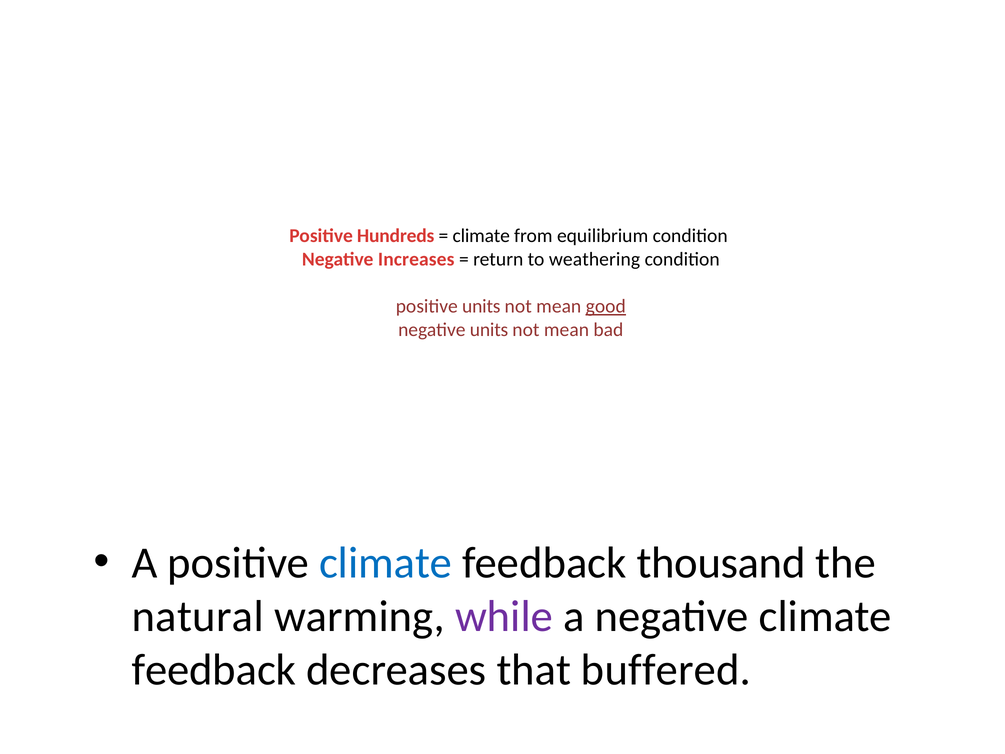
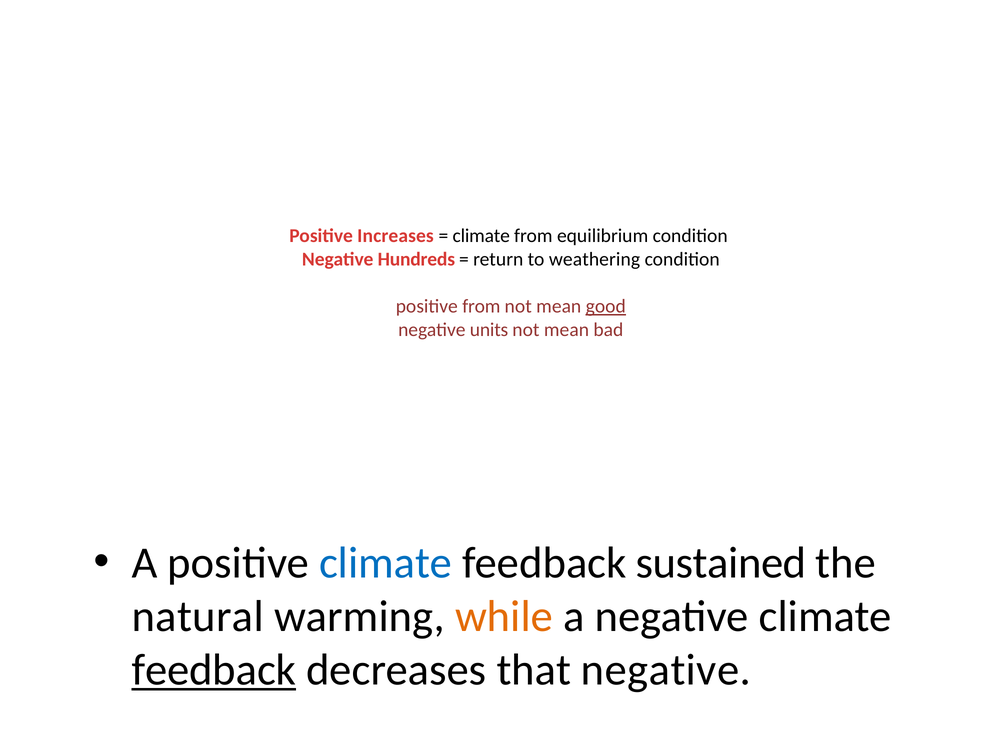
Hundreds: Hundreds -> Increases (395, 236)
Increases: Increases -> Hundreds (416, 259)
positive units: units -> from (481, 306)
thousand: thousand -> sustained (721, 563)
while colour: purple -> orange (504, 616)
feedback underline: none -> present (214, 670)
that buffered: buffered -> negative (666, 670)
